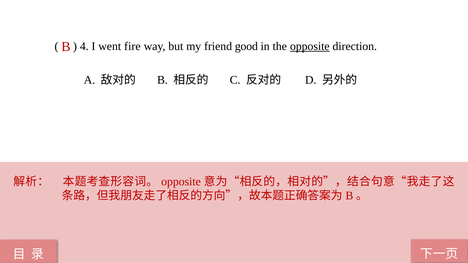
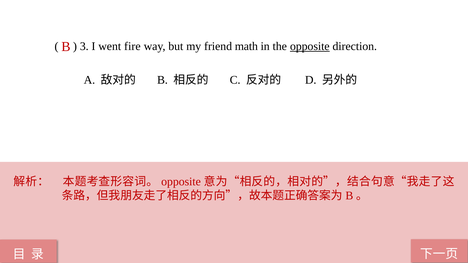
4: 4 -> 3 (84, 46)
good: good -> math (246, 46)
